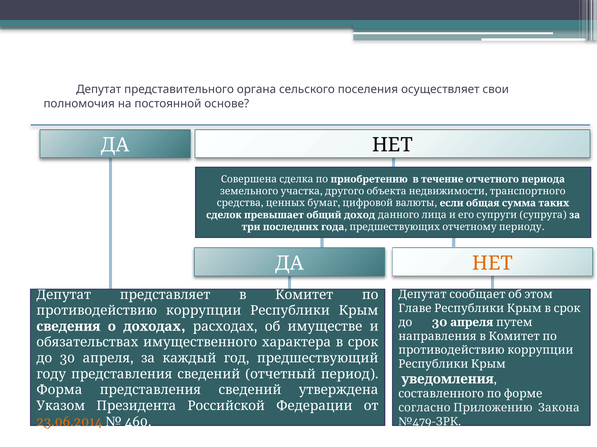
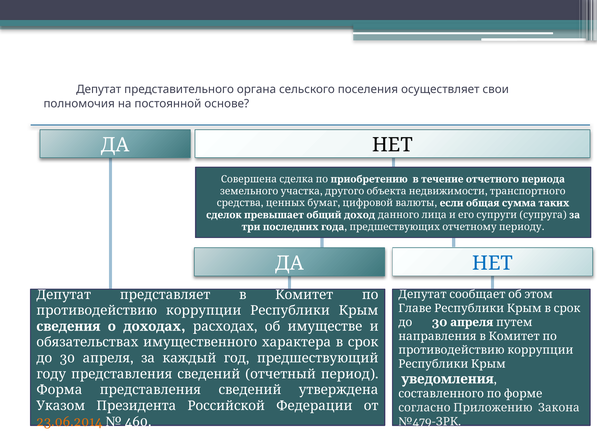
НЕТ colour: orange -> blue (493, 264)
